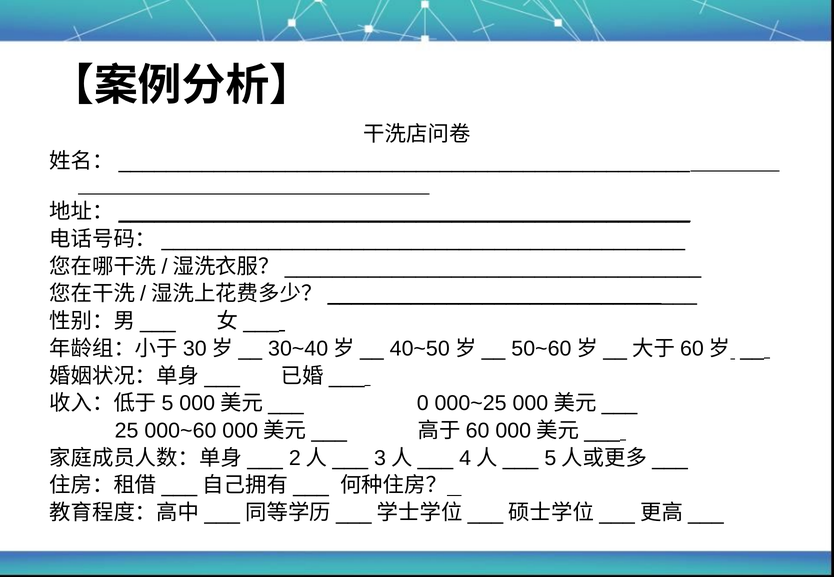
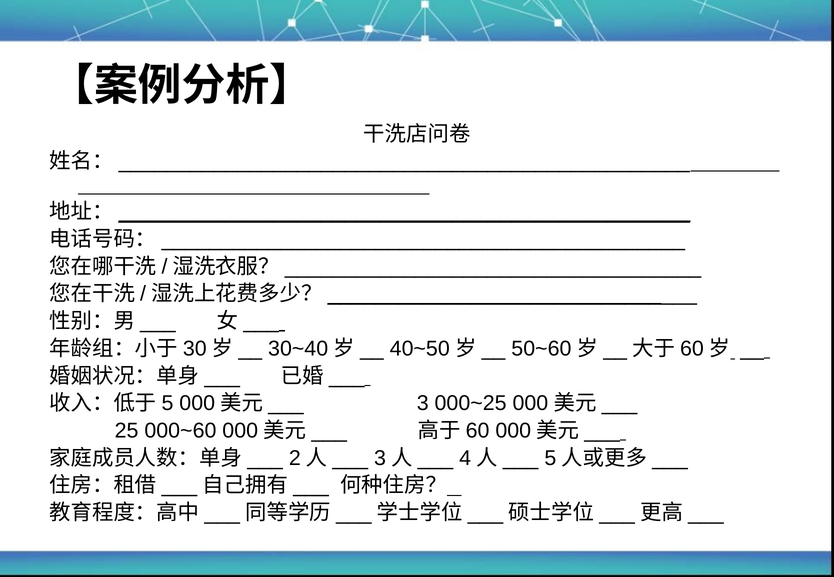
0: 0 -> 3 (423, 404)
